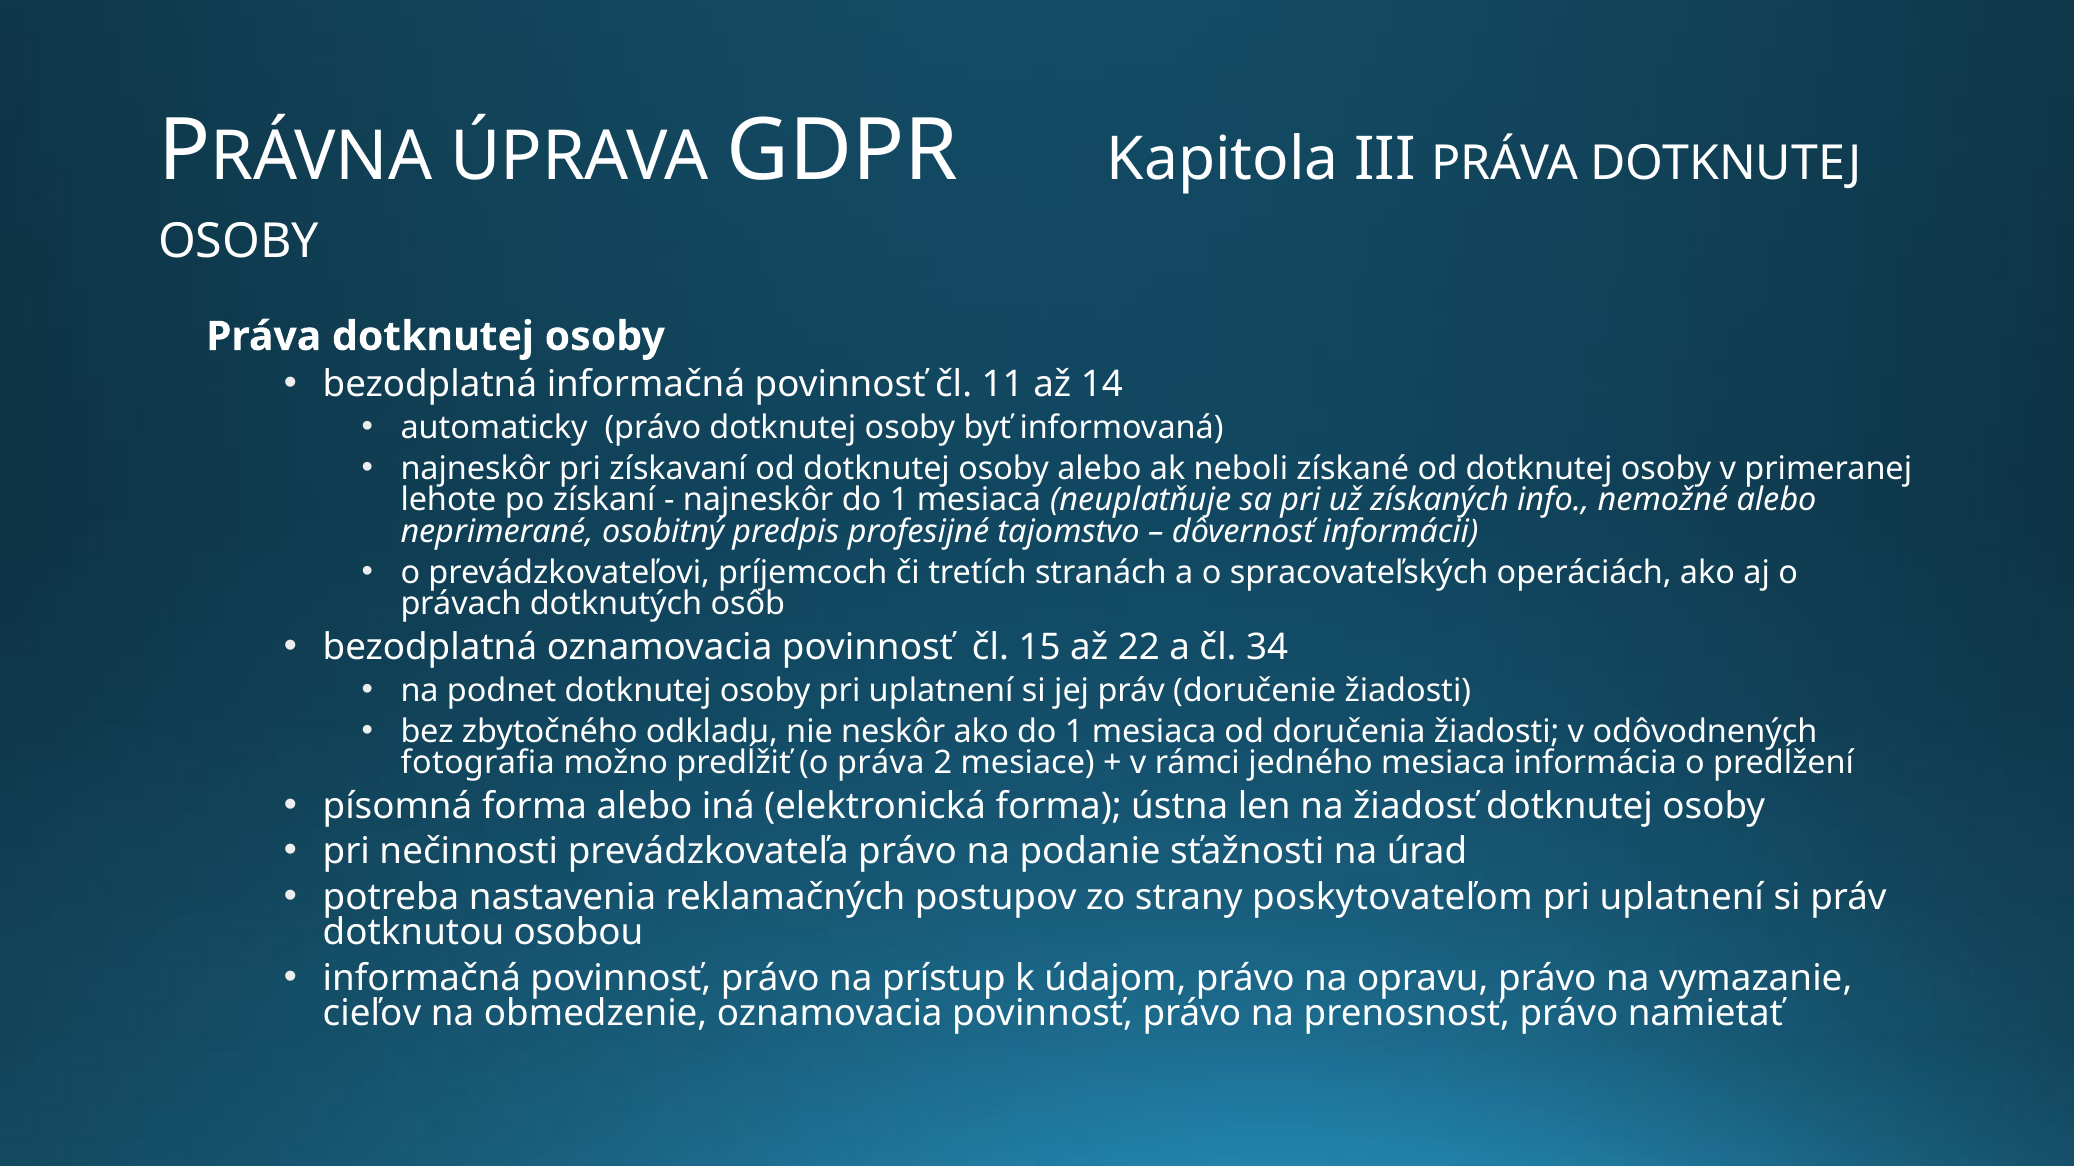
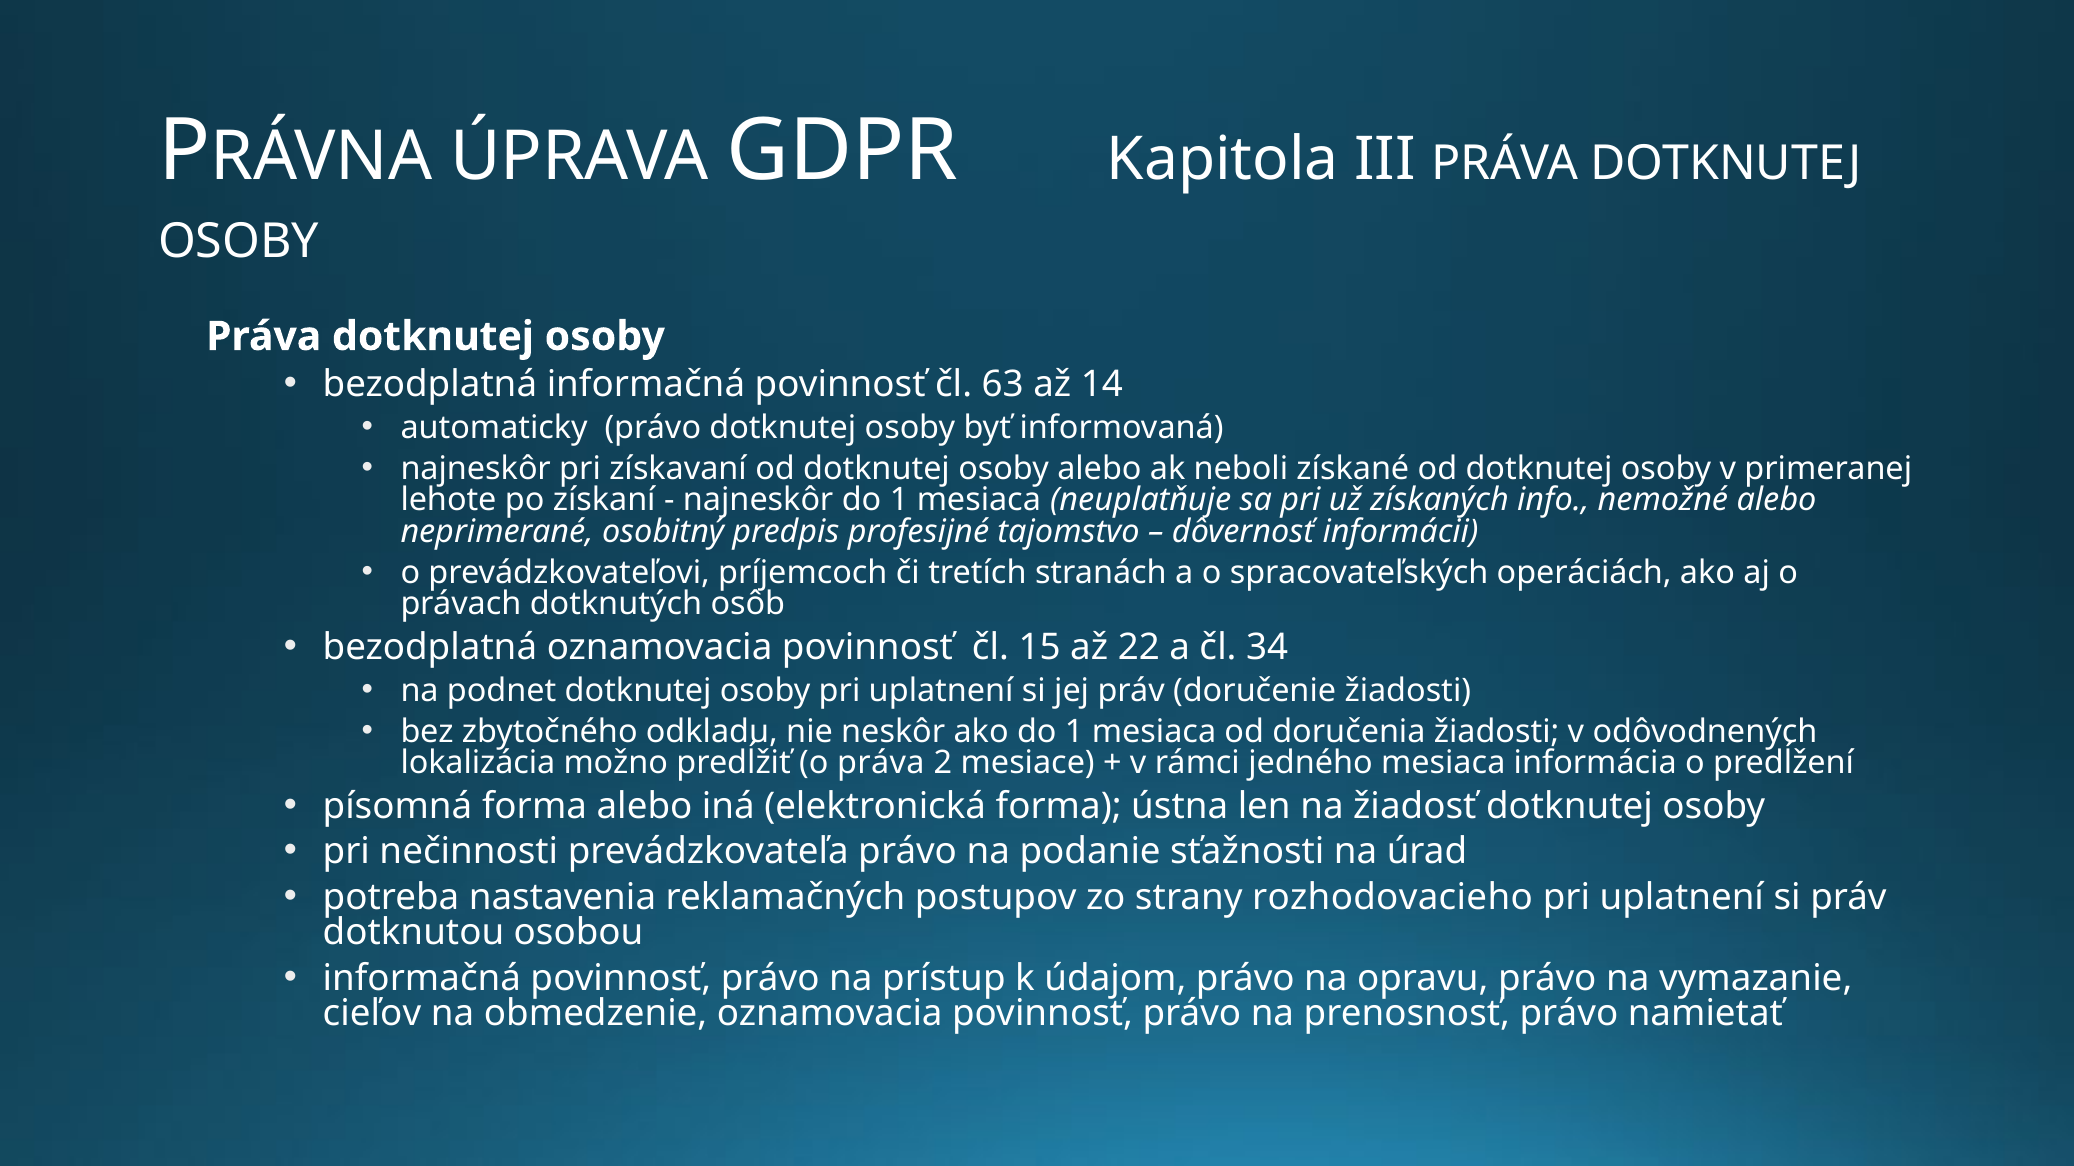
11: 11 -> 63 (1003, 384)
fotografia: fotografia -> lokalizácia (478, 764)
poskytovateľom: poskytovateľom -> rozhodovacieho (1392, 898)
